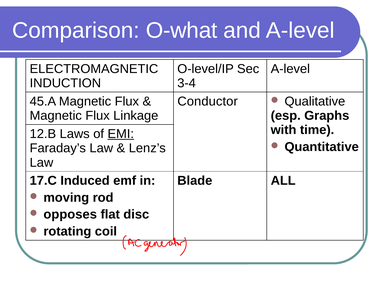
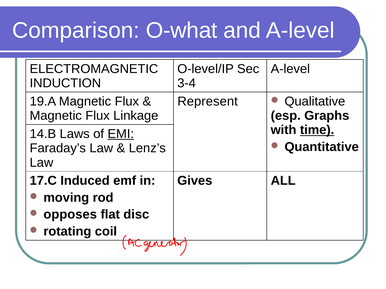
45.A: 45.A -> 19.A (43, 102)
Conductor: Conductor -> Represent (208, 102)
time underline: none -> present (317, 130)
12.B: 12.B -> 14.B (43, 134)
Blade: Blade -> Gives (195, 181)
